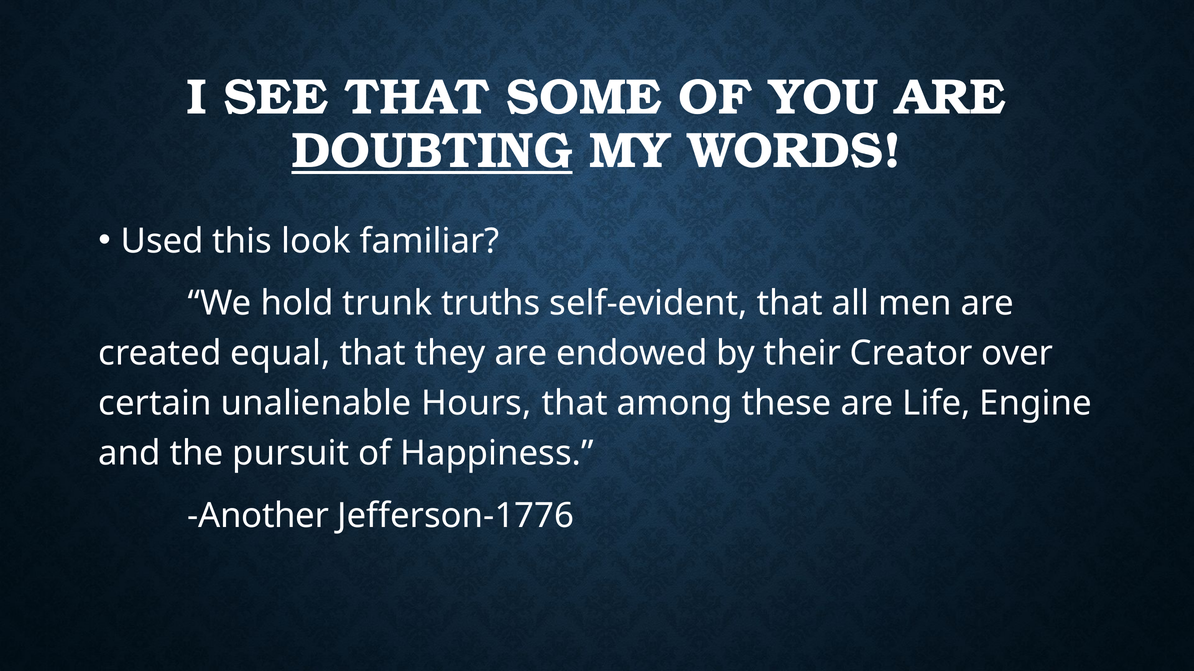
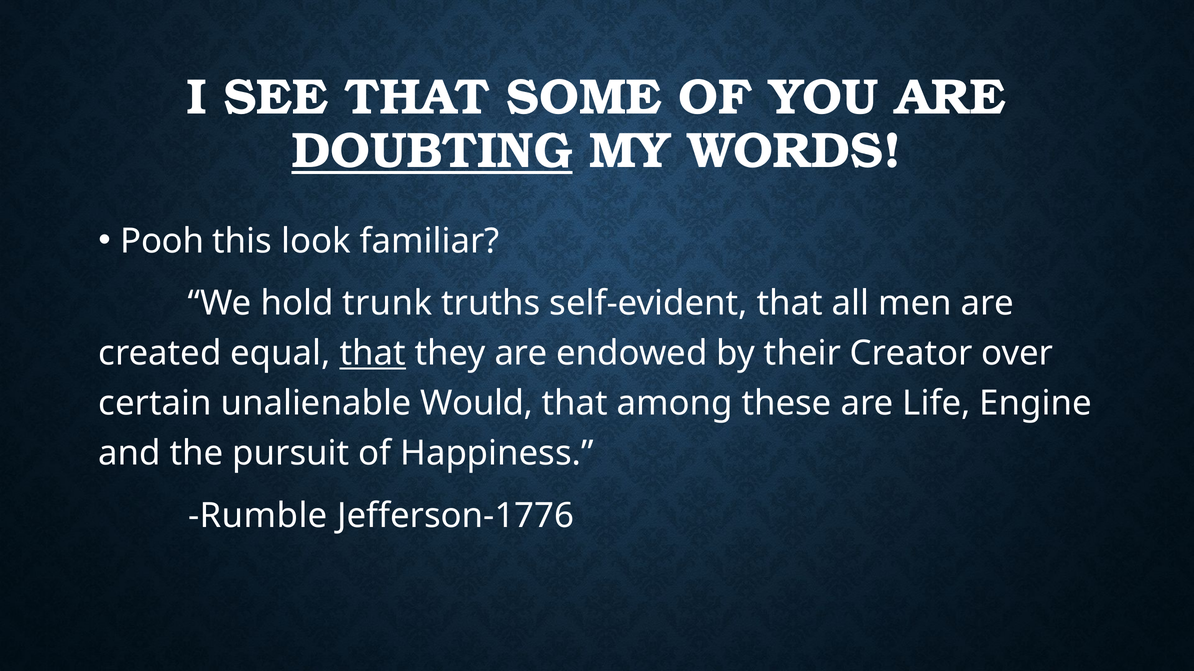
Used: Used -> Pooh (162, 241)
that underline: none -> present (373, 354)
Hours: Hours -> Would (477, 404)
Another: Another -> Rumble (258, 516)
